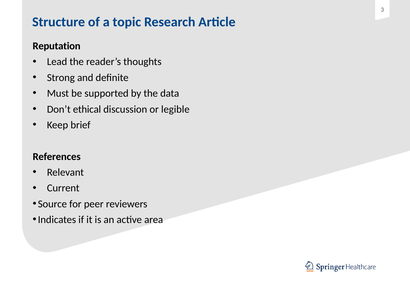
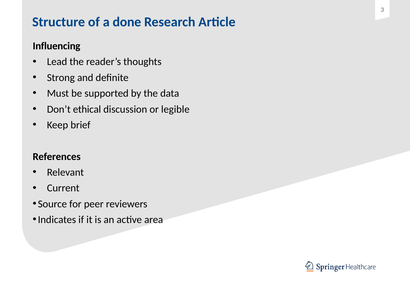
topic: topic -> done (127, 22)
Reputation: Reputation -> Influencing (57, 46)
